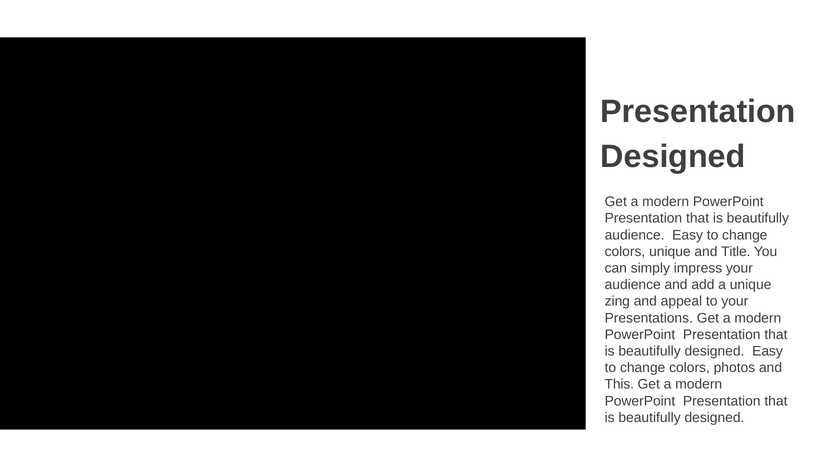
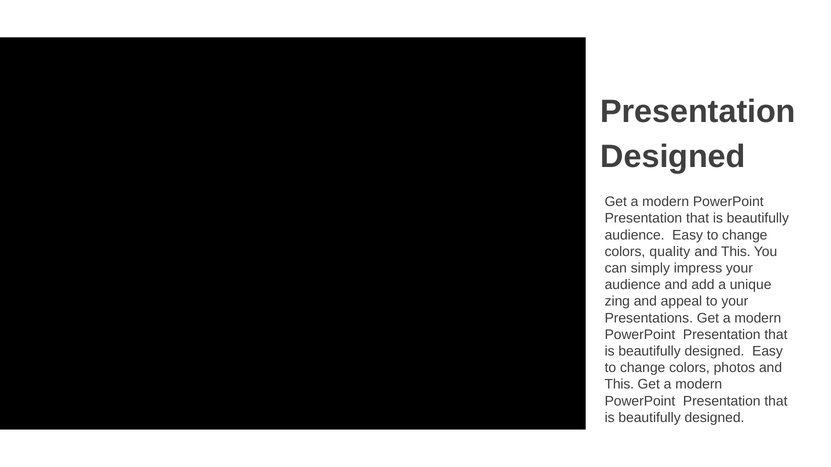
colors unique: unique -> quality (670, 252)
Title: Title -> This (736, 252)
